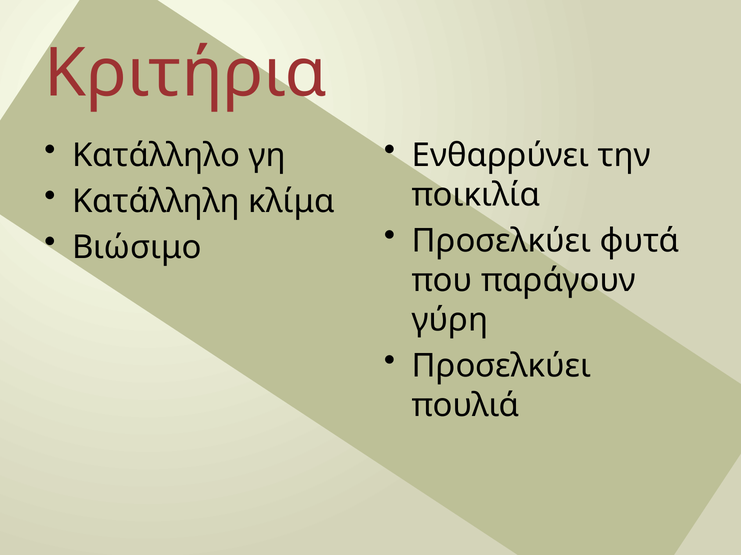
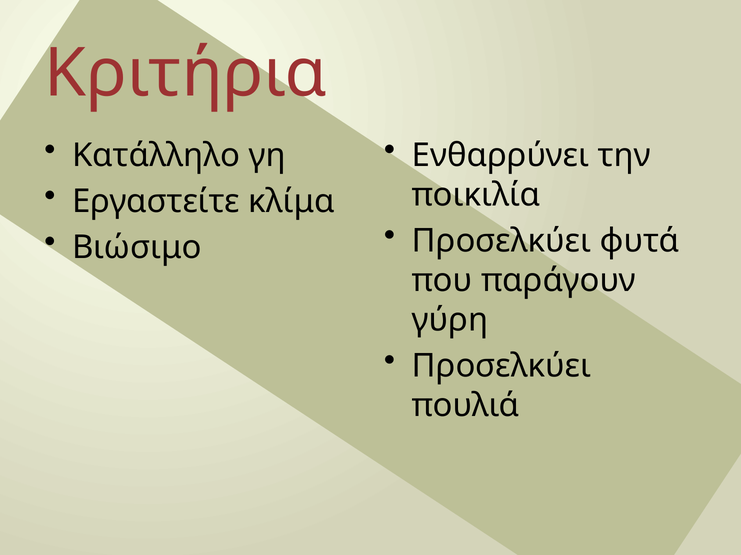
Κατάλληλη: Κατάλληλη -> Εργαστείτε (156, 202)
